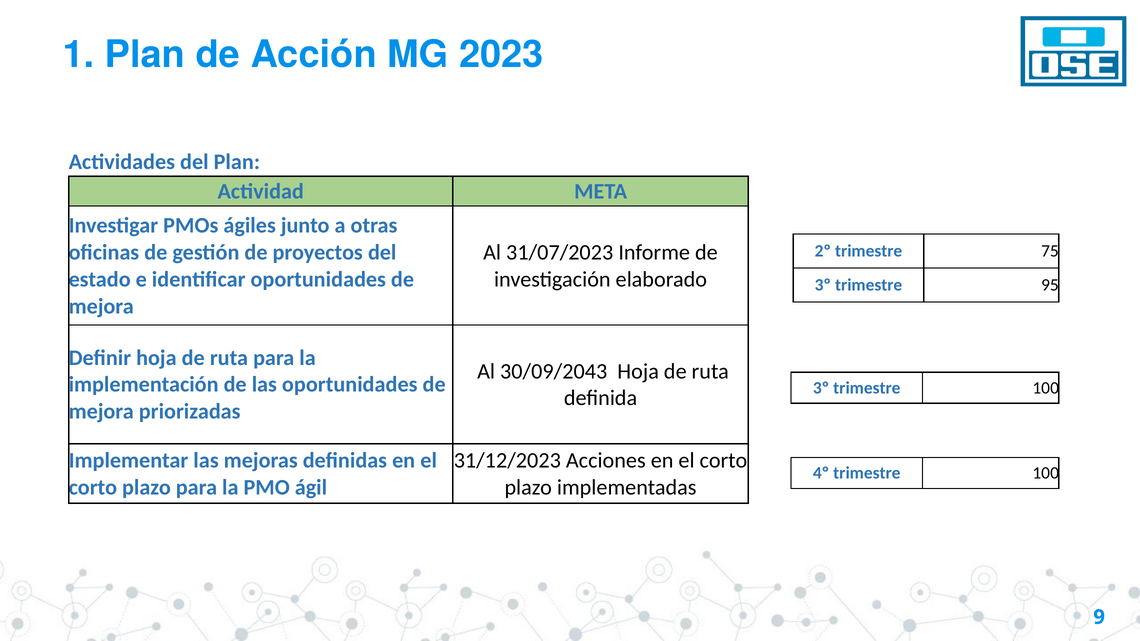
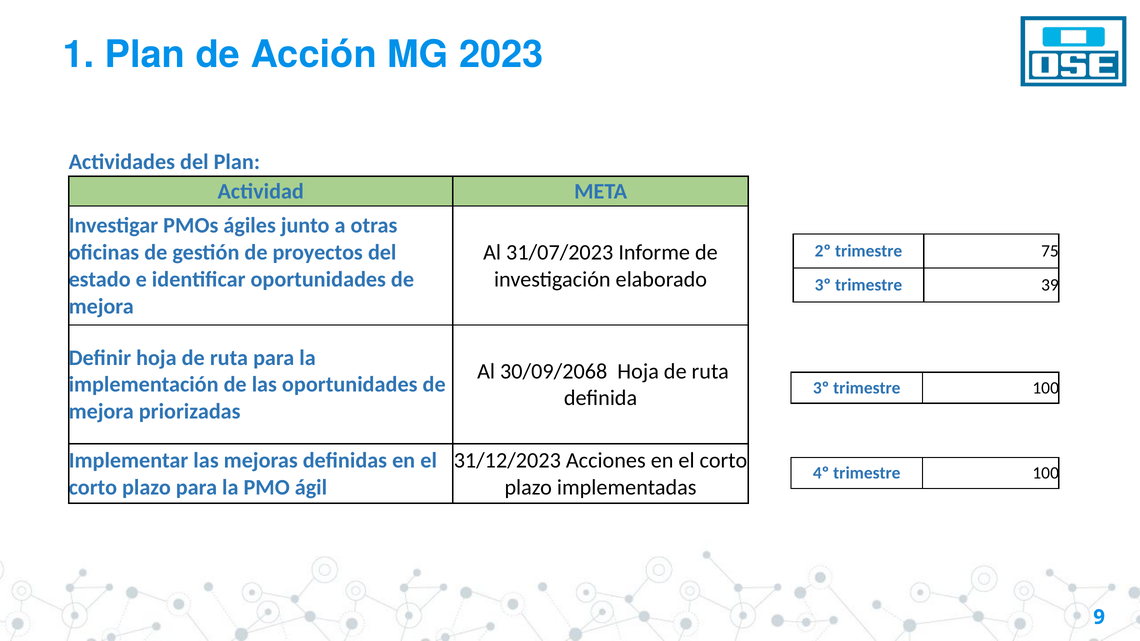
95: 95 -> 39 (1050, 285)
30/09/2043: 30/09/2043 -> 30/09/2068 (554, 371)
